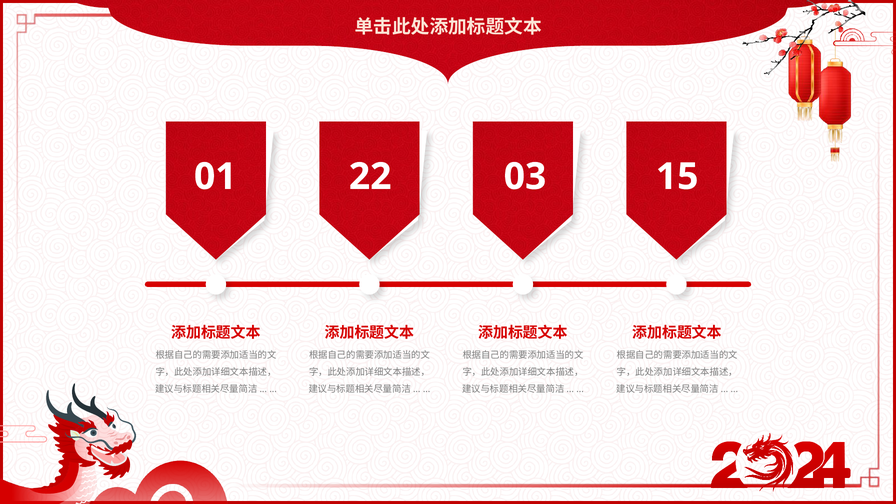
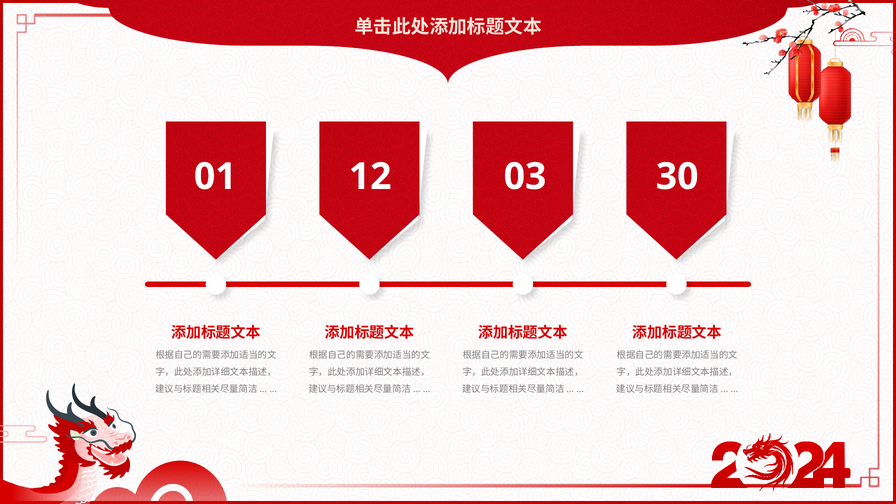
22: 22 -> 12 (370, 177)
15: 15 -> 30 (677, 177)
